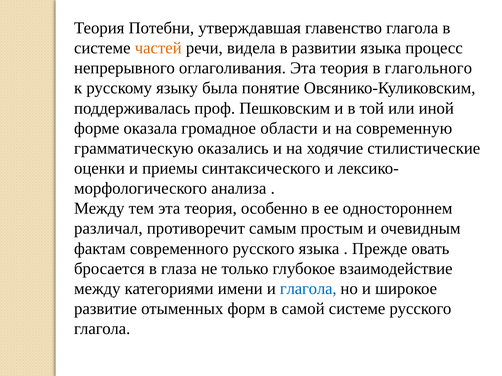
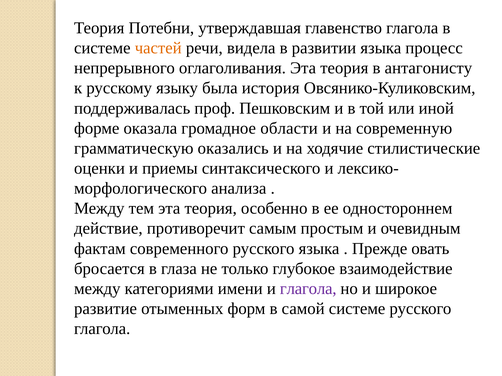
глагольного: глагольного -> антагонисту (428, 68)
понятие: понятие -> история (271, 88)
различал: различал -> действие (108, 229)
глагола colour: blue -> purple (308, 289)
